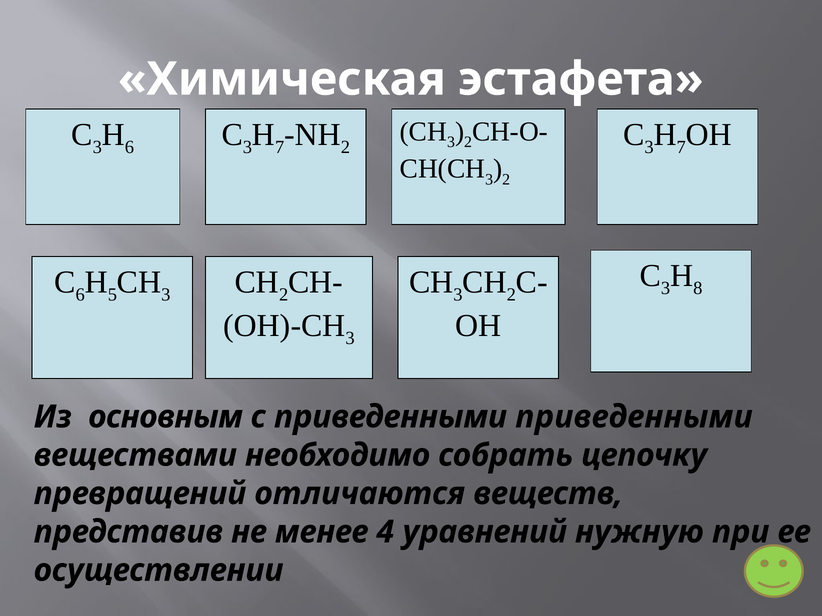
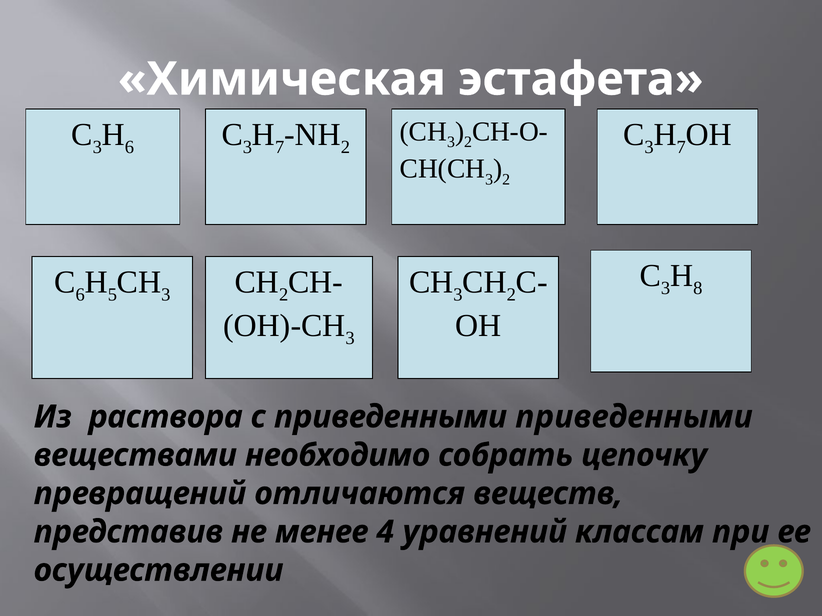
основным: основным -> раствора (166, 417)
нужную: нужную -> классам (640, 532)
